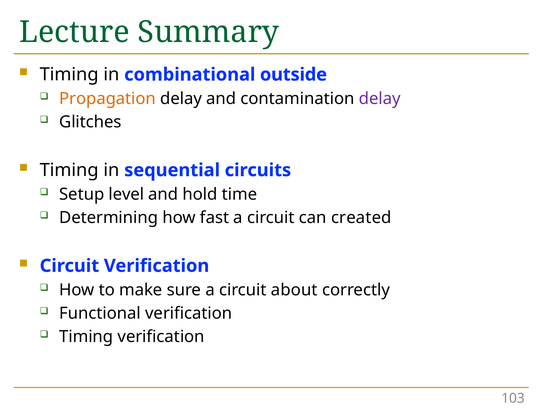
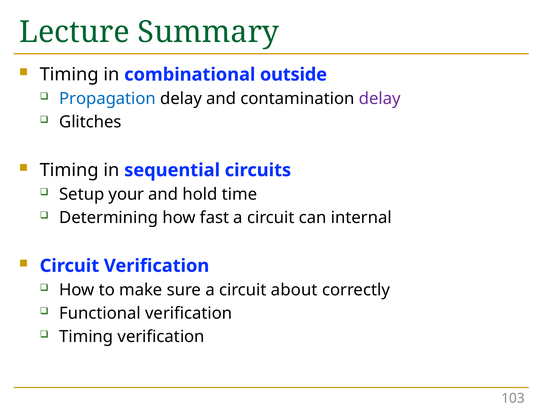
Propagation colour: orange -> blue (108, 99)
level: level -> your (126, 195)
created: created -> internal (361, 218)
